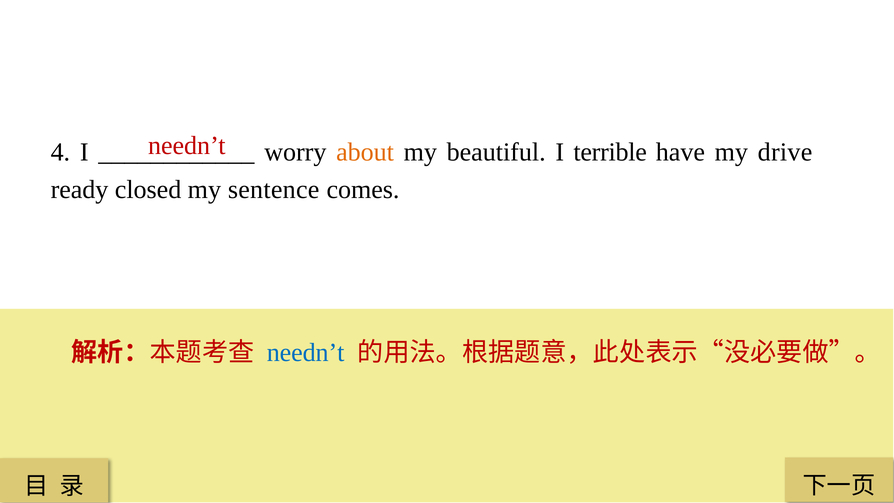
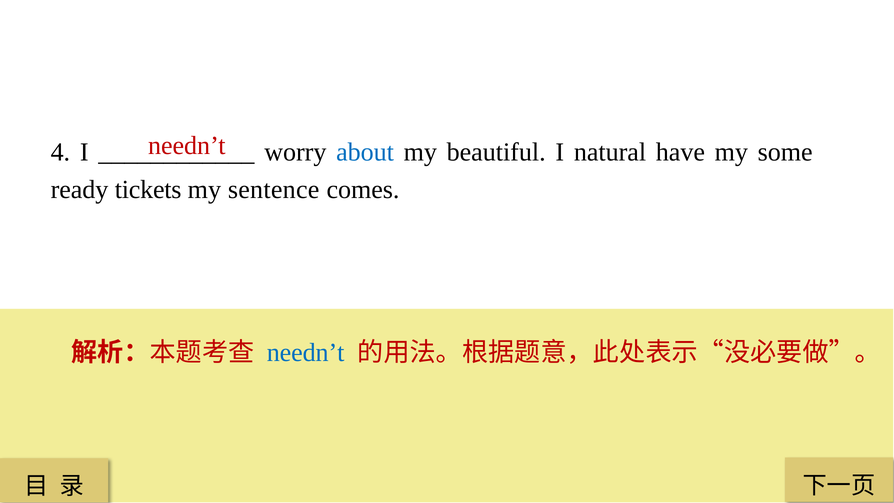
about colour: orange -> blue (365, 152)
terrible: terrible -> natural (610, 152)
drive: drive -> some (785, 152)
closed: closed -> tickets (148, 190)
